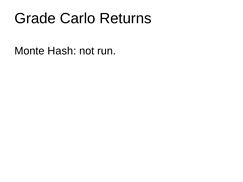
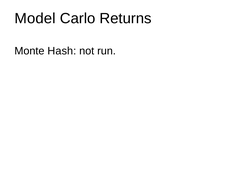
Grade: Grade -> Model (35, 18)
